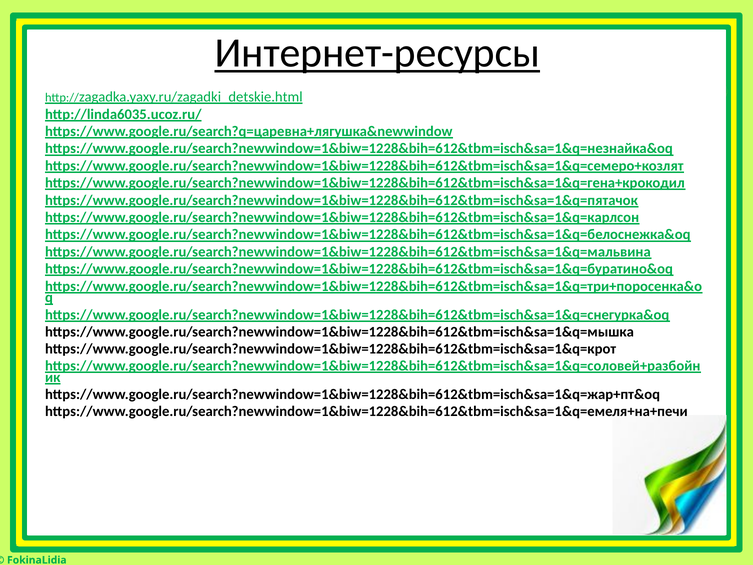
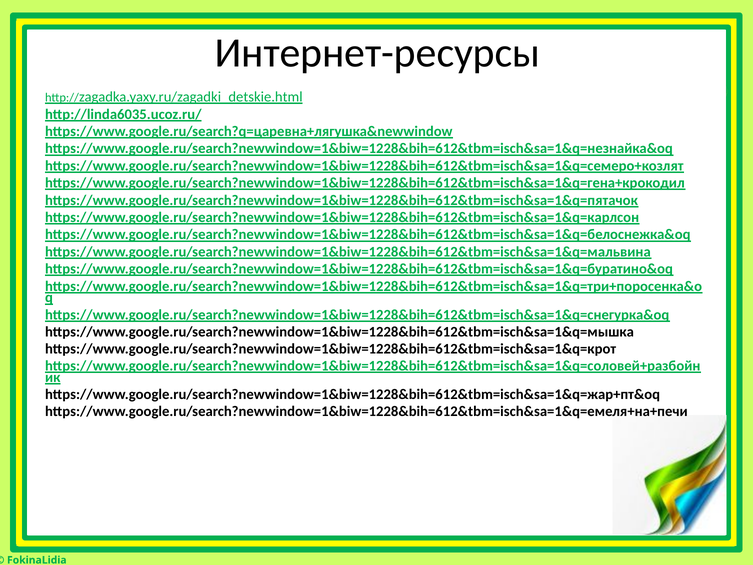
Интернет-ресурсы underline: present -> none (377, 53)
